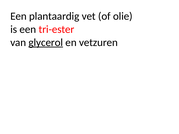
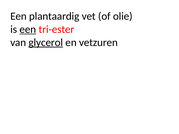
een underline: none -> present (28, 29)
